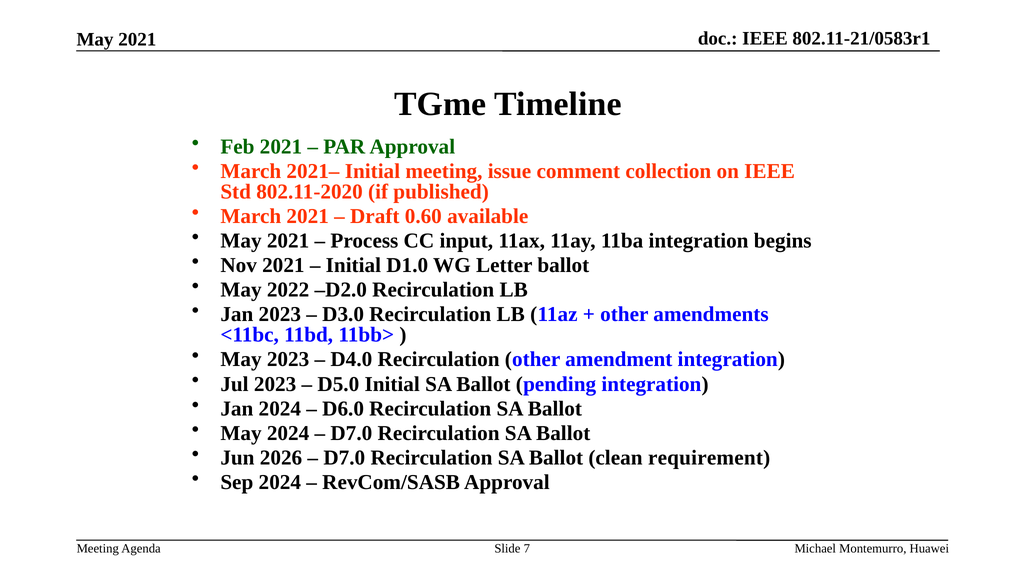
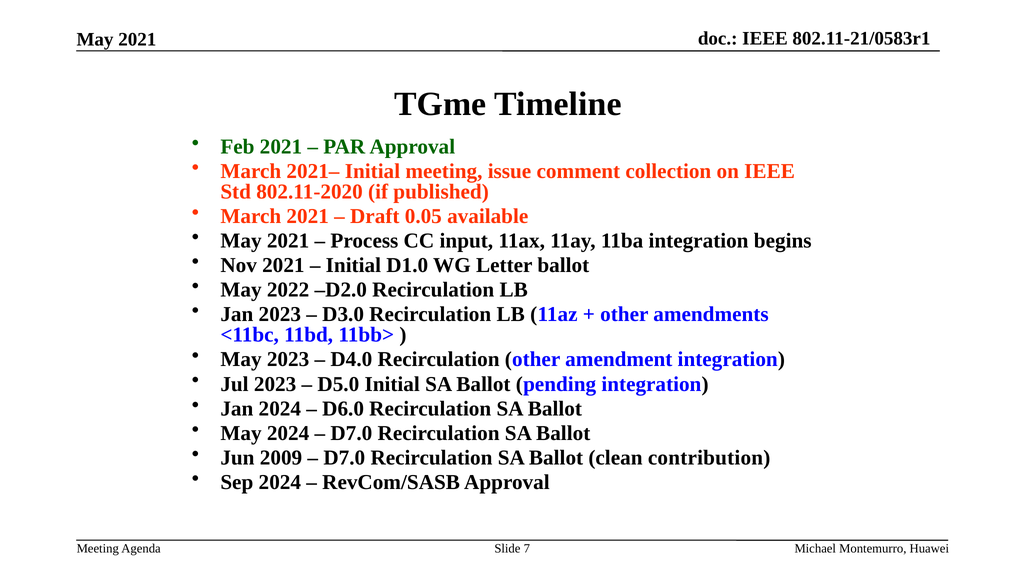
0.60: 0.60 -> 0.05 (423, 216)
2026: 2026 -> 2009 (281, 457)
requirement: requirement -> contribution (709, 457)
